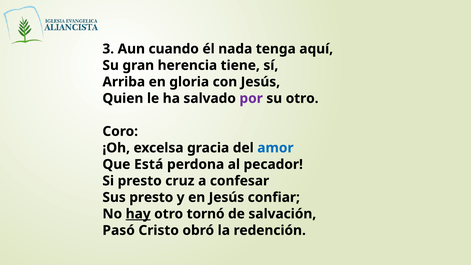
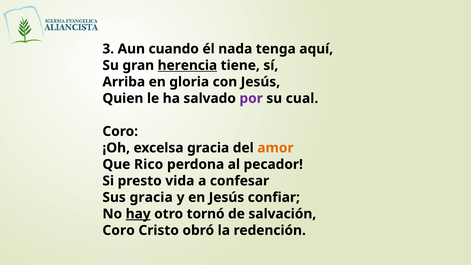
herencia underline: none -> present (187, 65)
su otro: otro -> cual (302, 98)
amor colour: blue -> orange (275, 148)
Está: Está -> Rico (149, 164)
cruz: cruz -> vida (180, 181)
Sus presto: presto -> gracia (151, 197)
Pasó: Pasó -> Coro (119, 230)
